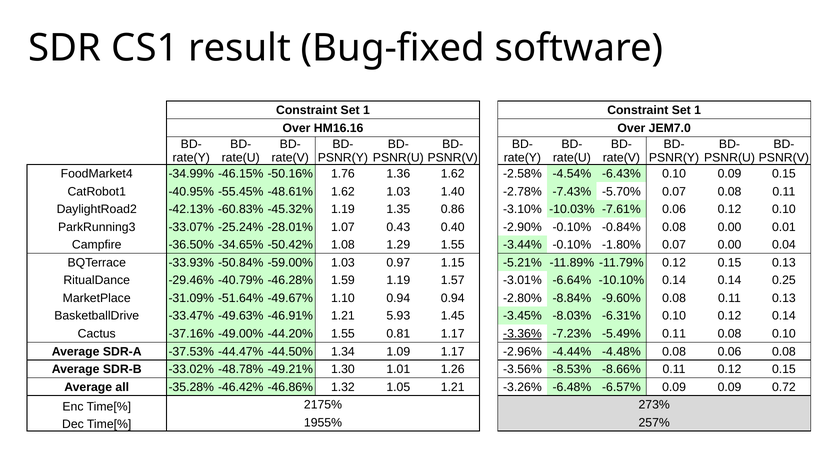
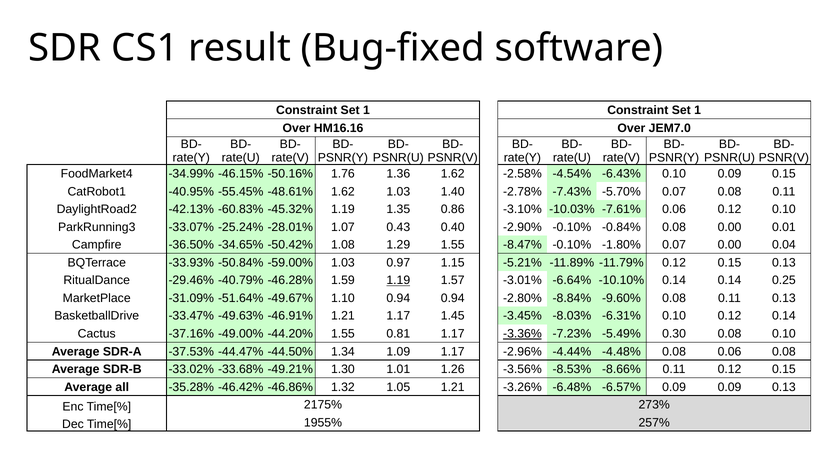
-3.44%: -3.44% -> -8.47% (522, 245)
1.19 underline: none -> present (398, 280)
1.21 5.93: 5.93 -> 1.17 (398, 316)
-5.49% 0.11: 0.11 -> 0.30 (674, 334)
-48.78%: -48.78% -> -33.68% (241, 369)
0.09 0.72: 0.72 -> 0.13 (784, 387)
